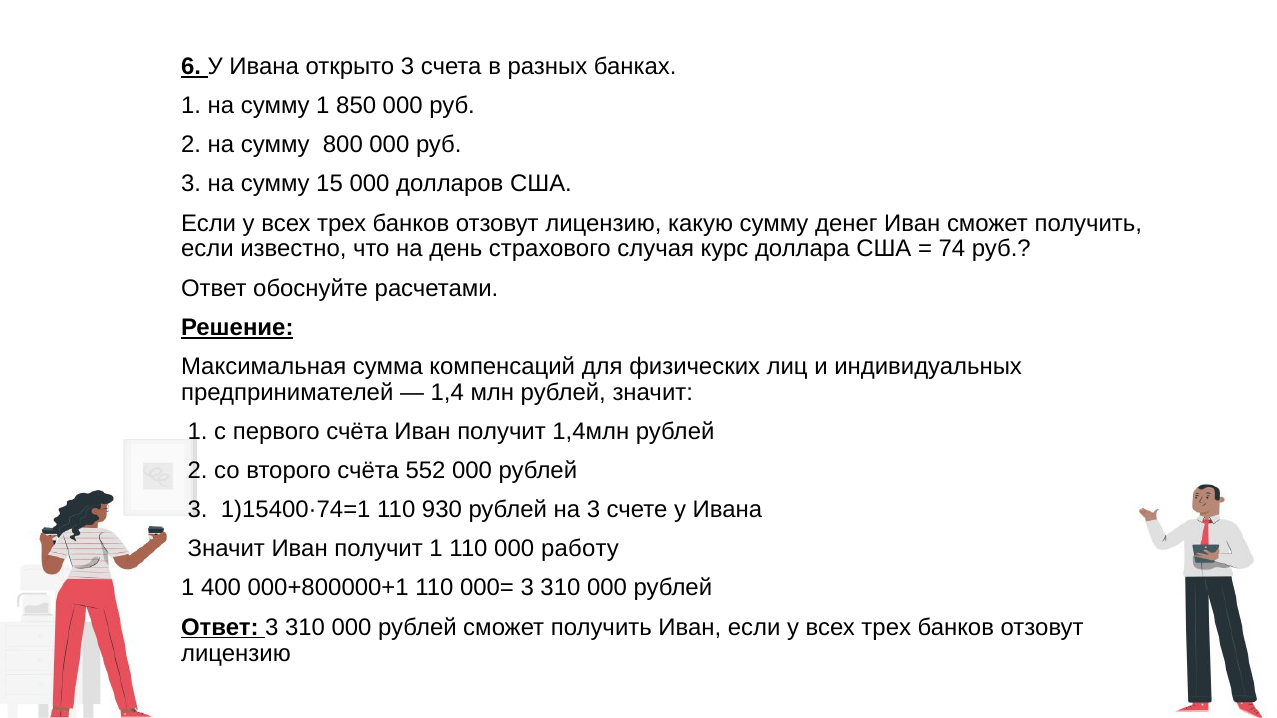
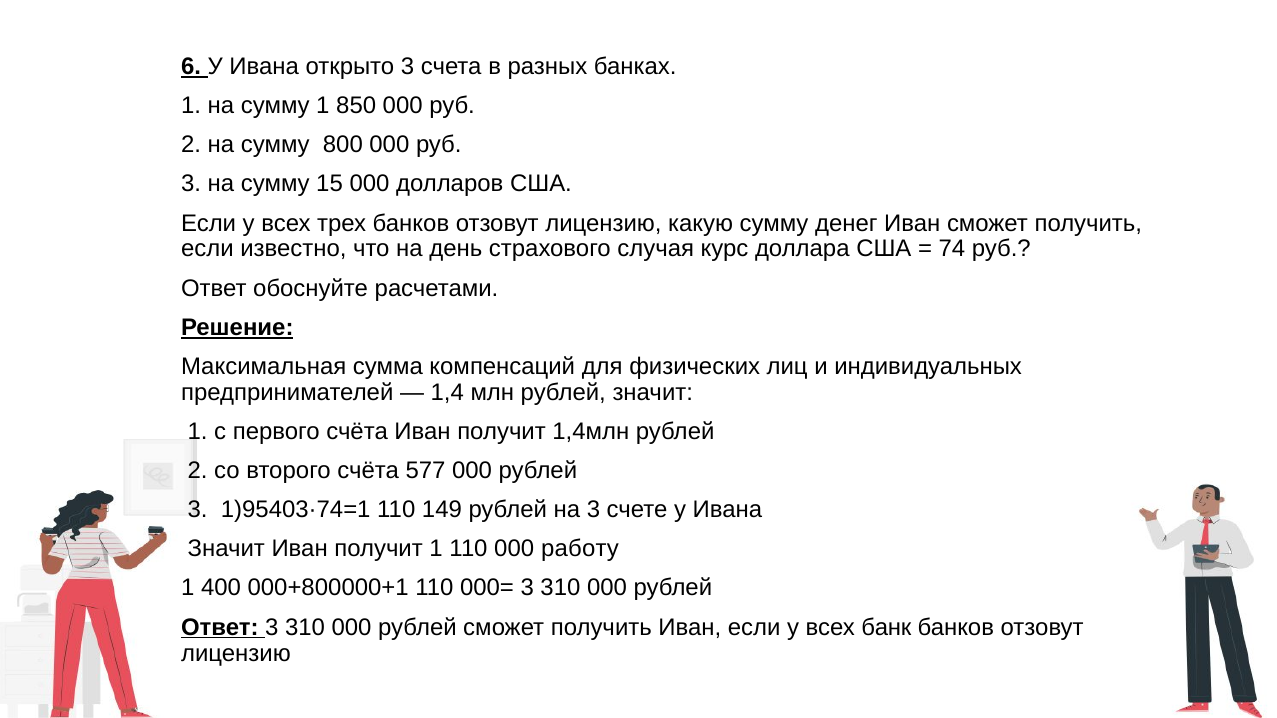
552: 552 -> 577 (425, 471)
1)15400·74=1: 1)15400·74=1 -> 1)95403·74=1 (296, 510)
930: 930 -> 149 (442, 510)
трех: трех -> банк (886, 628)
